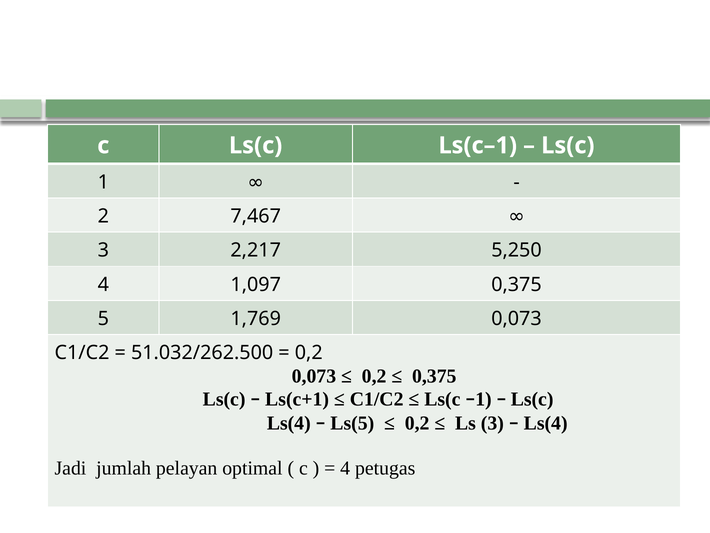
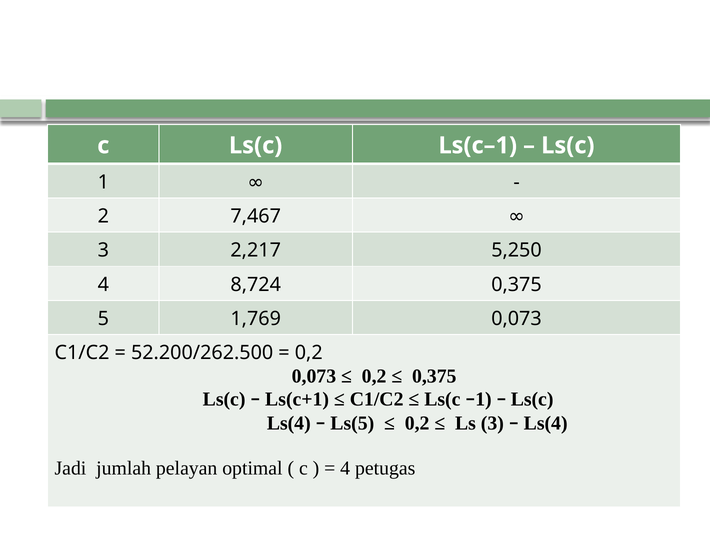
1,097: 1,097 -> 8,724 (256, 284)
51.032/262.500: 51.032/262.500 -> 52.200/262.500 (202, 352)
